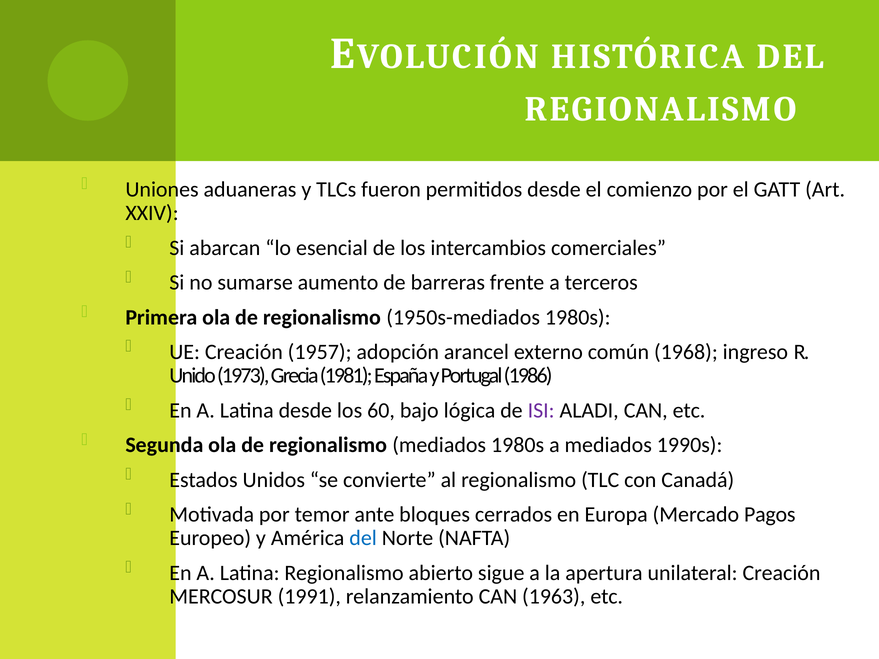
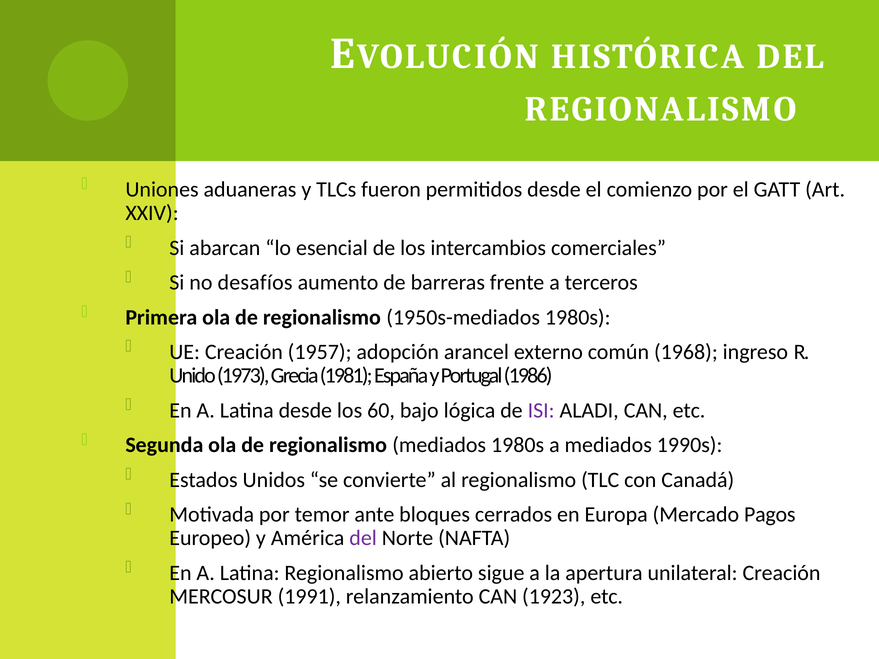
sumarse: sumarse -> desafíos (255, 283)
del colour: blue -> purple (363, 538)
1963: 1963 -> 1923 (554, 597)
